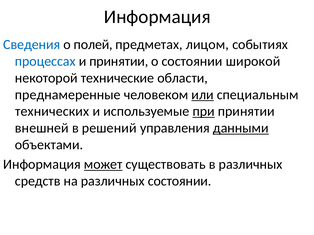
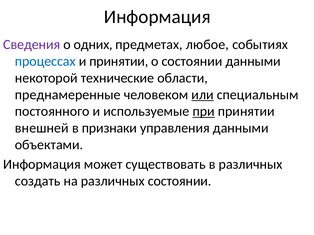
Сведения colour: blue -> purple (32, 45)
полей: полей -> одних (93, 45)
лицом: лицом -> любое (207, 45)
состоянии широкой: широкой -> данными (253, 61)
технических: технических -> постоянного (52, 112)
решений: решений -> признаки (109, 128)
данными underline: present -> none (241, 128)
может underline: present -> none (103, 165)
средств: средств -> создать (38, 181)
